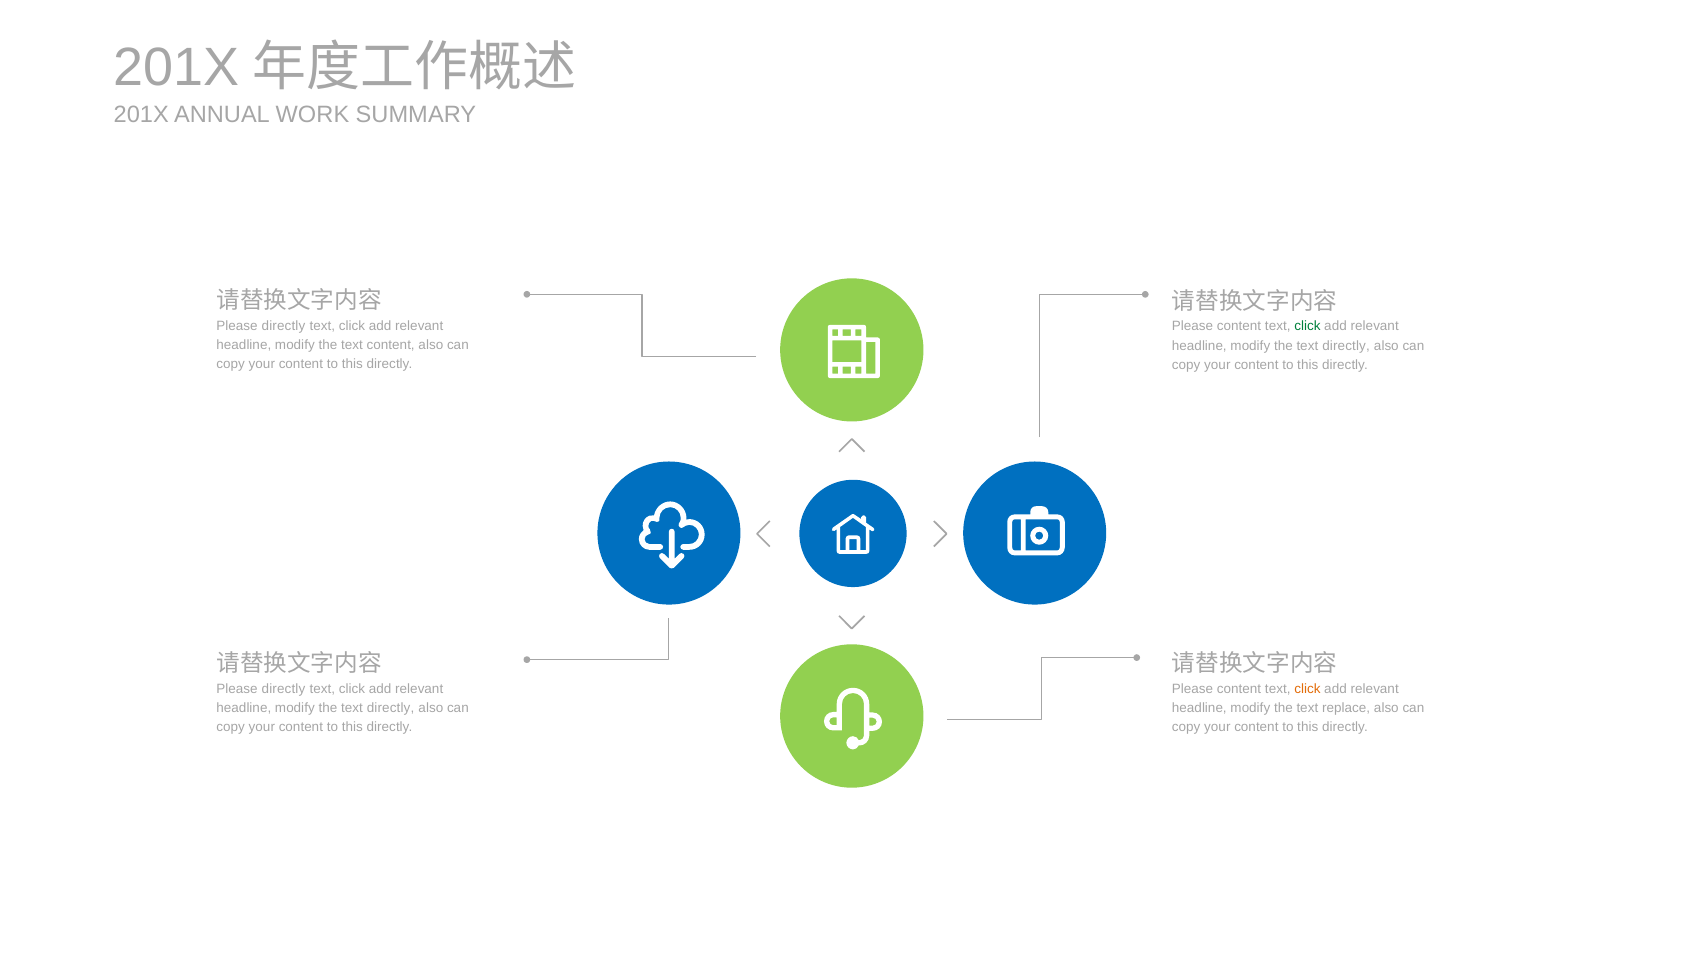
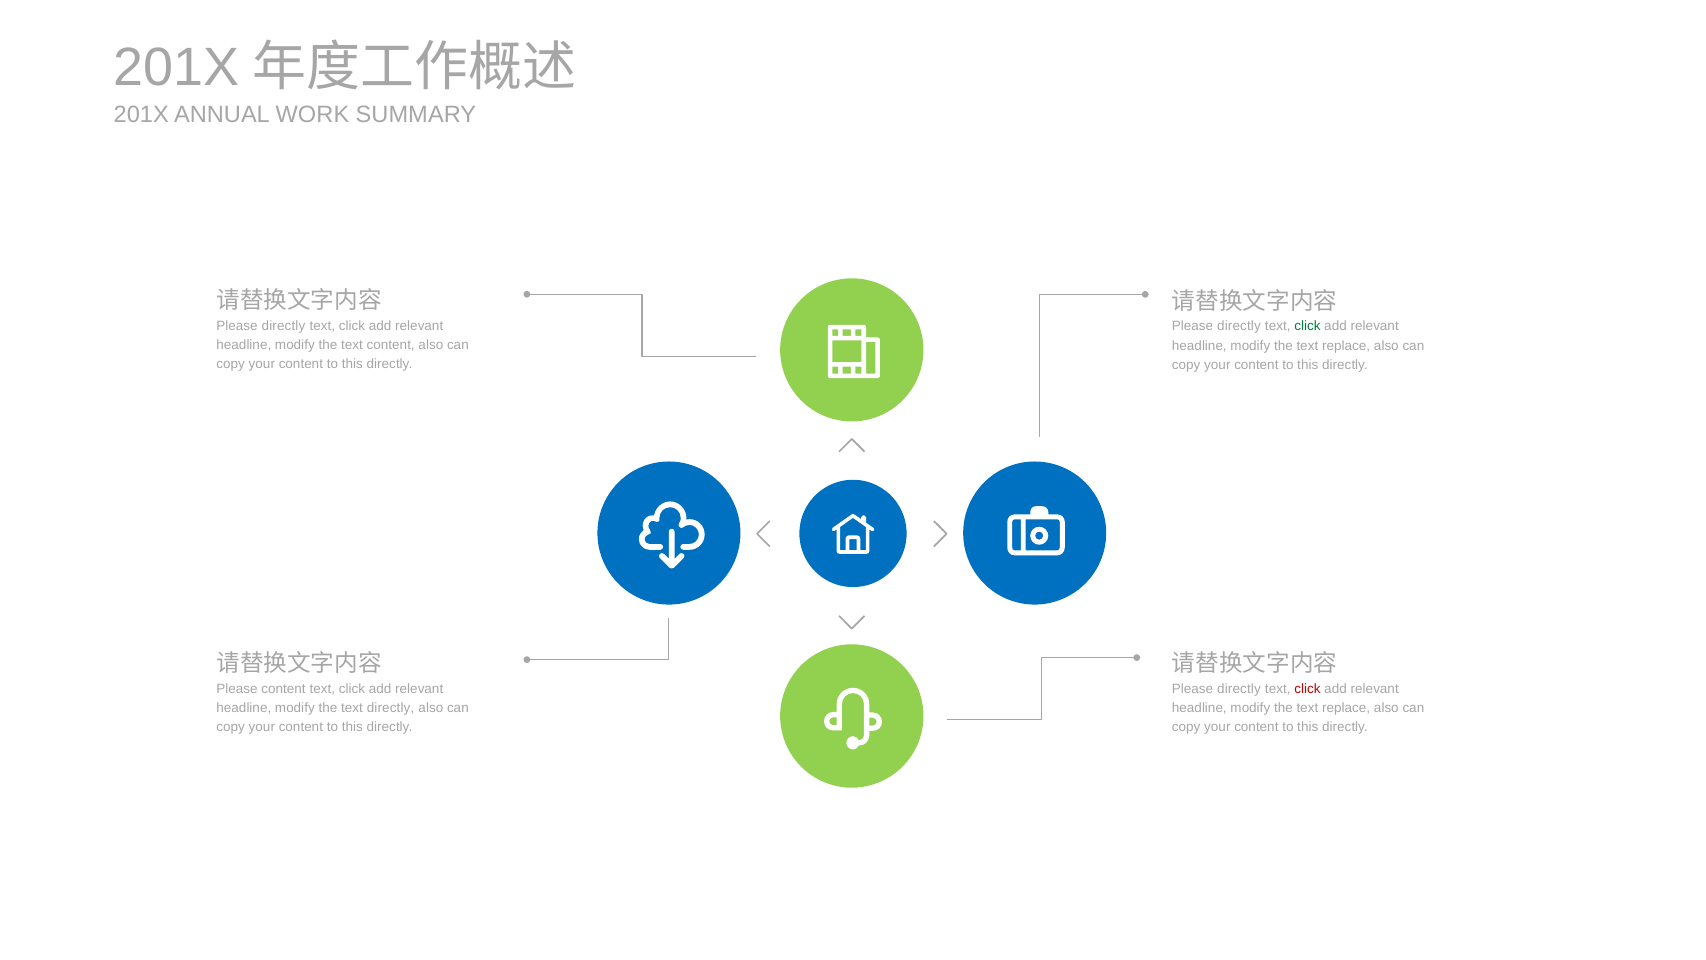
content: content -> directly (1239, 326)
directly: directly -> replace (1346, 346)
directly: directly -> content (284, 688)
content: content -> directly (1239, 688)
click colour: orange -> red (1307, 688)
